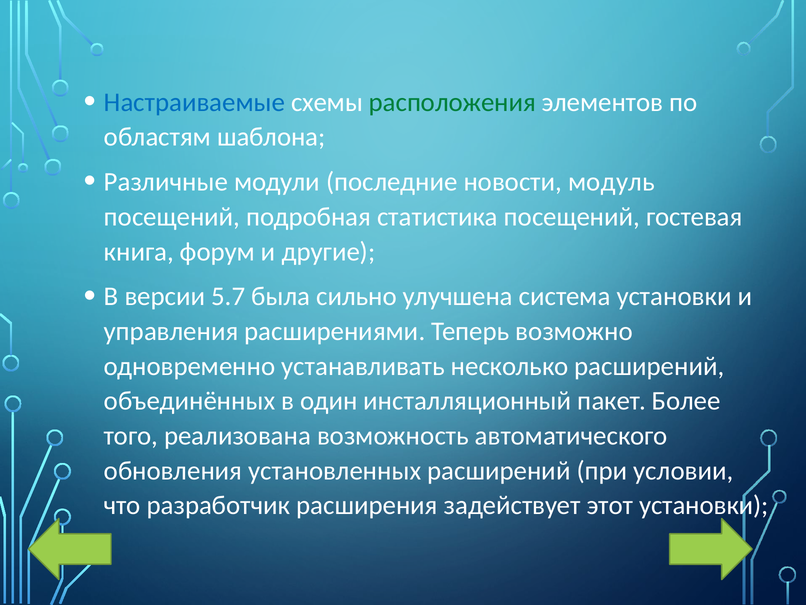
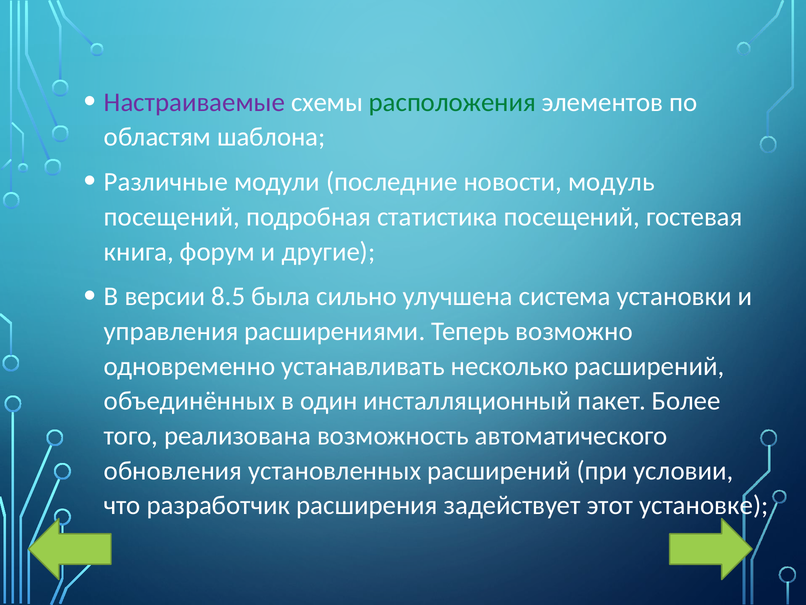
Настраиваемые colour: blue -> purple (194, 102)
5.7: 5.7 -> 8.5 (228, 296)
этот установки: установки -> установке (704, 505)
